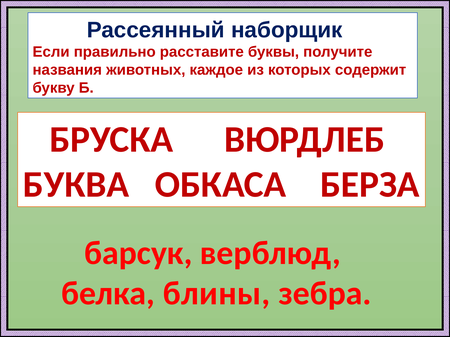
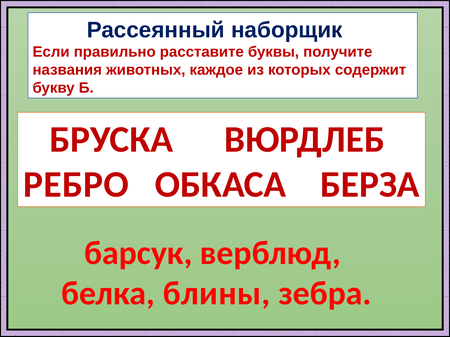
БУКВА: БУКВА -> РЕБРО (76, 185)
